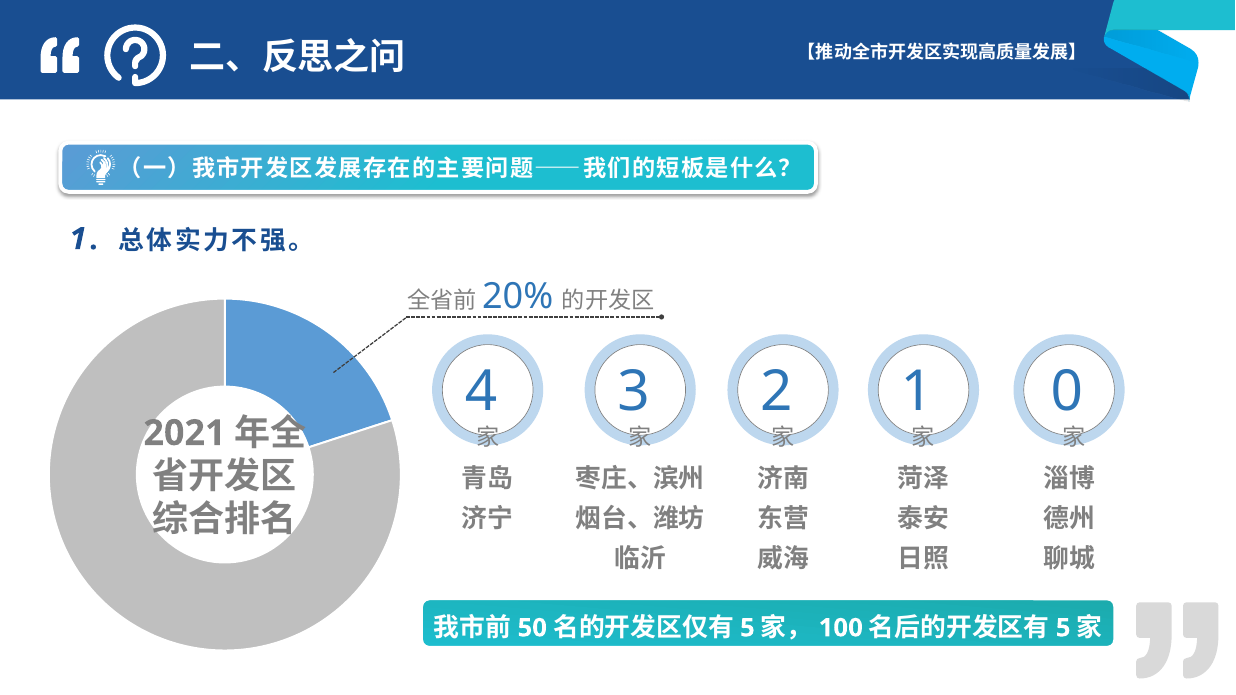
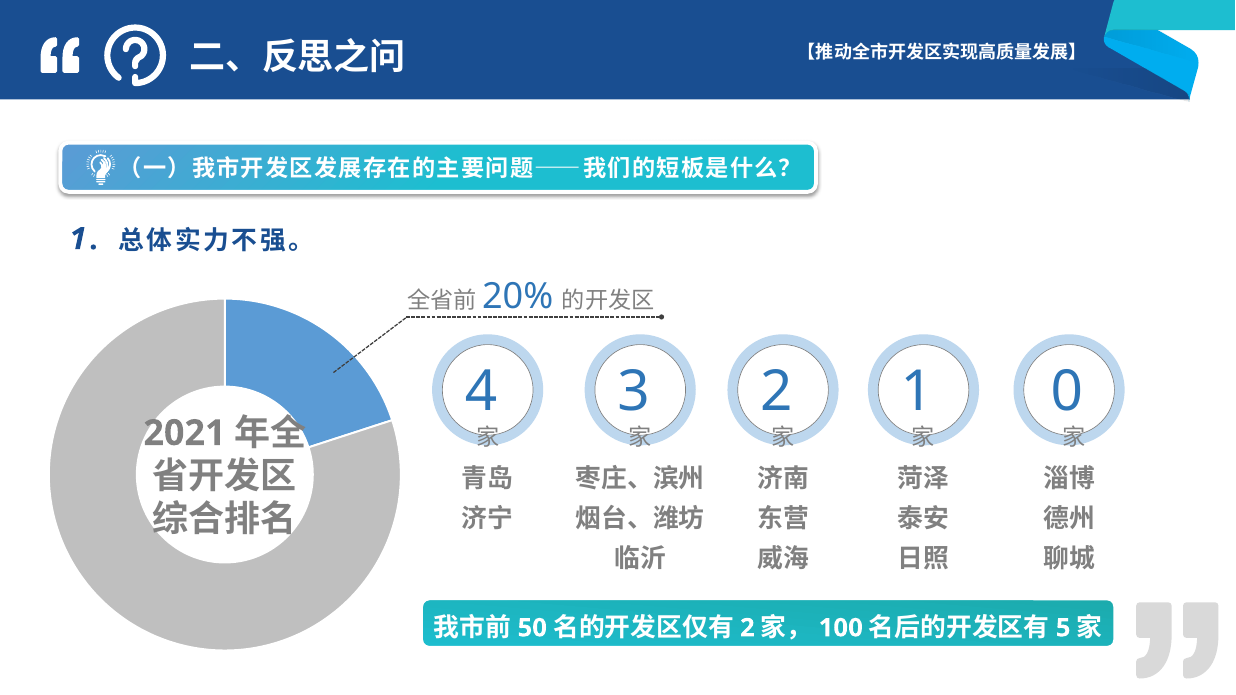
5: 5 -> 2 (747, 628)
